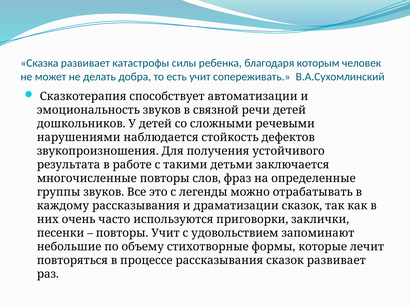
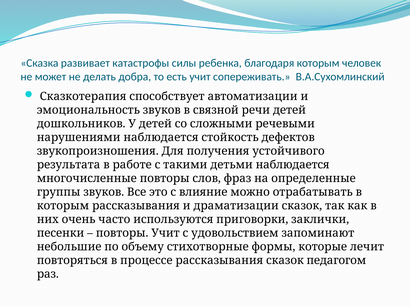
детьми заключается: заключается -> наблюдается (293, 165)
легенды: легенды -> влияние (203, 192)
каждому: каждому -> которым (63, 206)
сказок развивает: развивает -> педагогом (336, 261)
